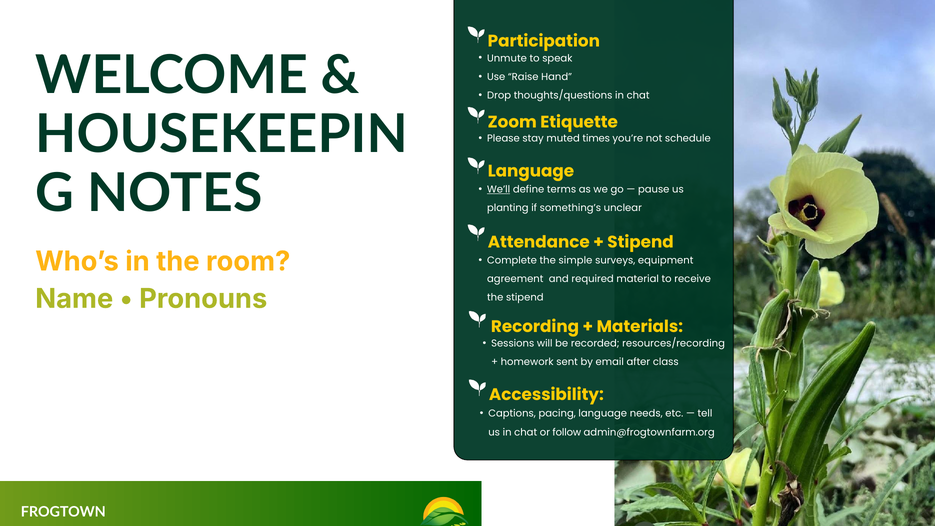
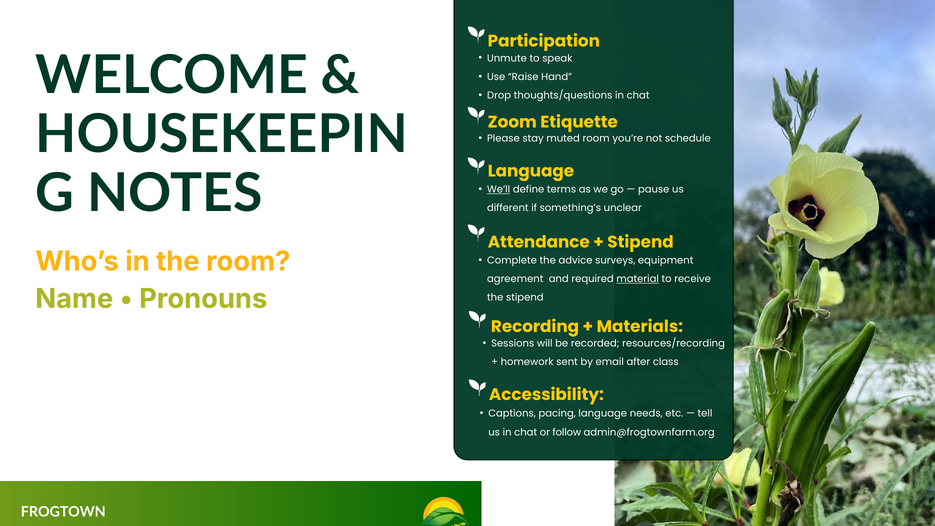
muted times: times -> room (596, 138)
planting: planting -> different (508, 208)
simple: simple -> advice (575, 260)
material underline: none -> present (638, 279)
